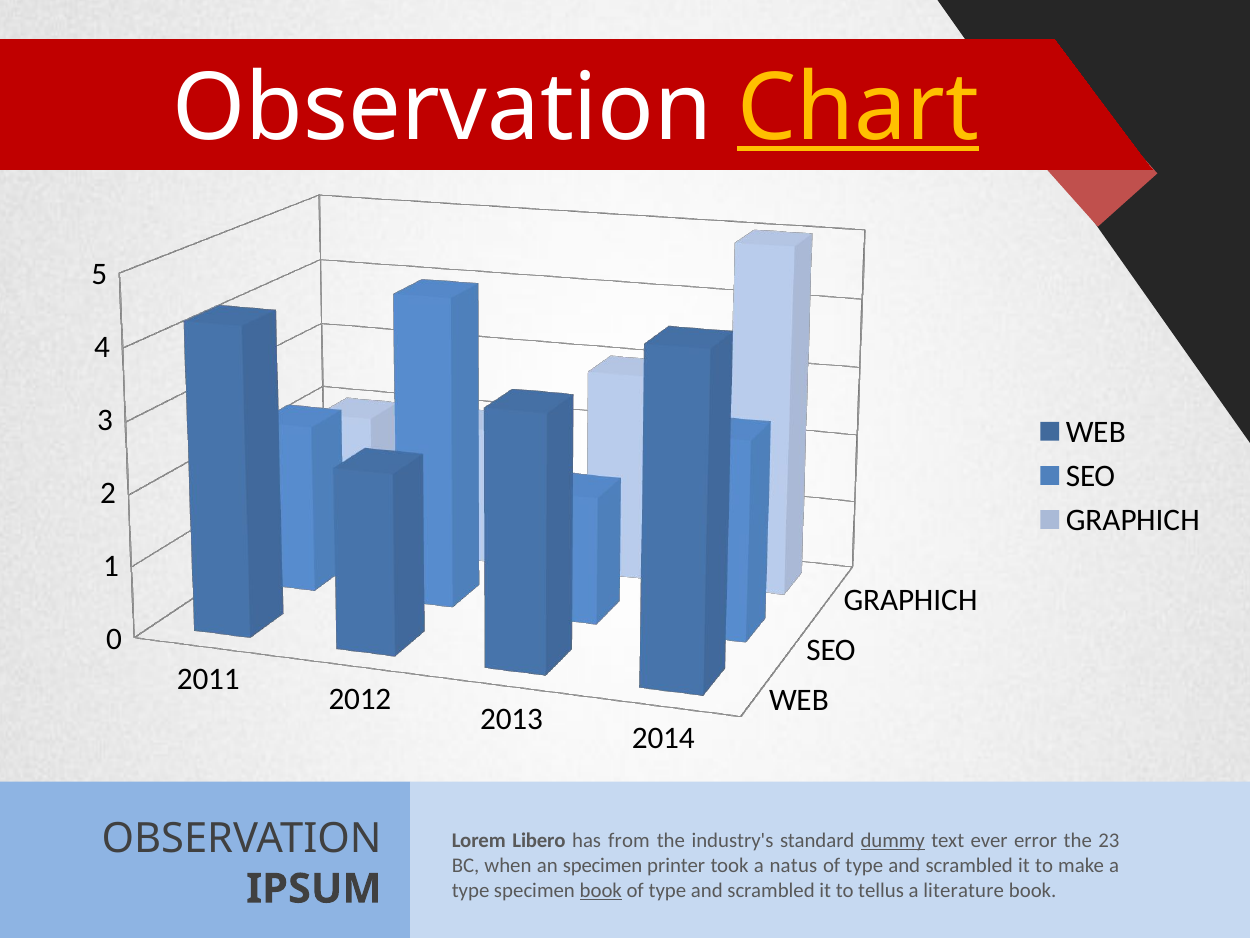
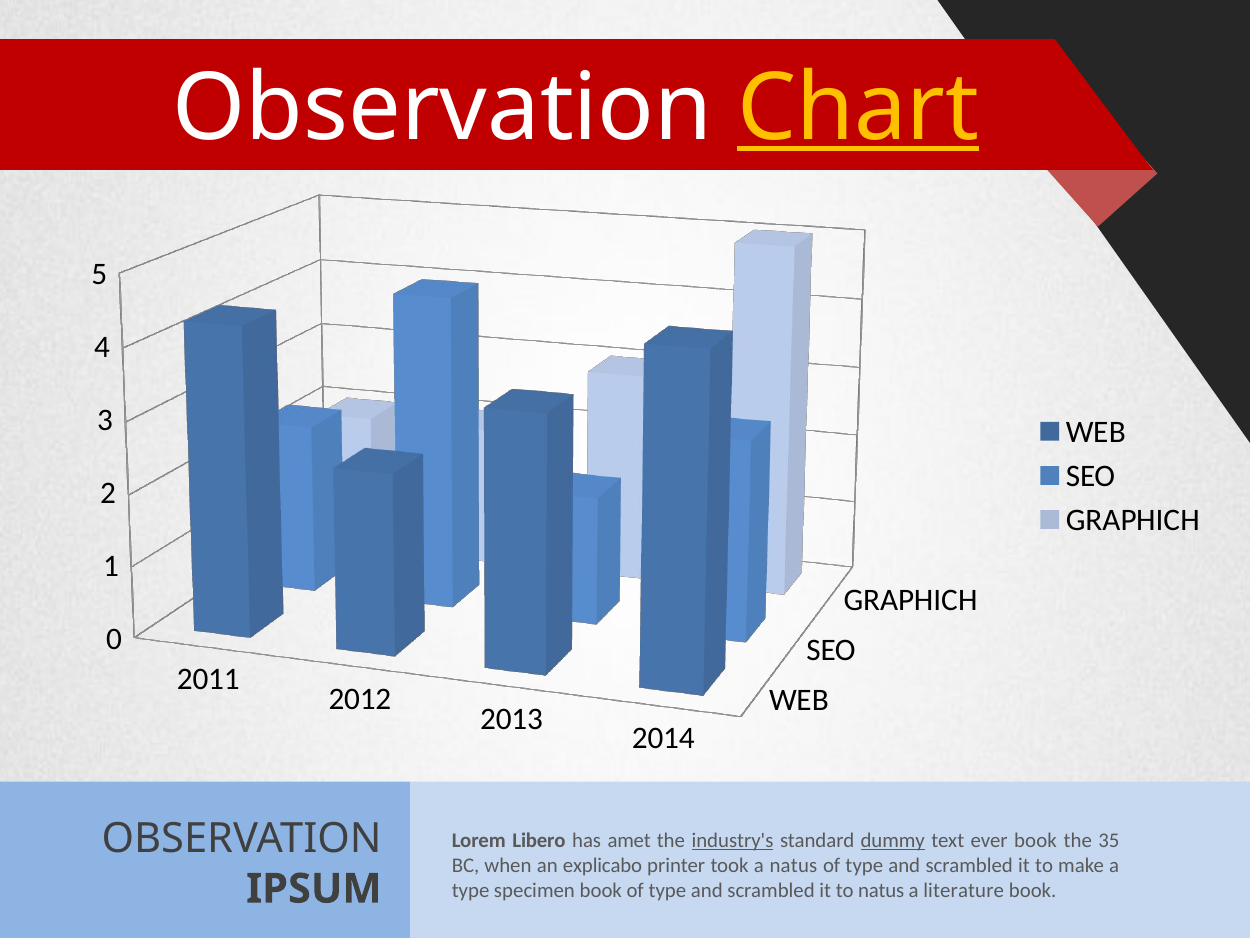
from: from -> amet (629, 840)
industry's underline: none -> present (732, 840)
ever error: error -> book (1036, 840)
23: 23 -> 35 (1109, 840)
an specimen: specimen -> explicabo (603, 865)
book underline: present -> none (601, 890)
to tellus: tellus -> natus (881, 890)
